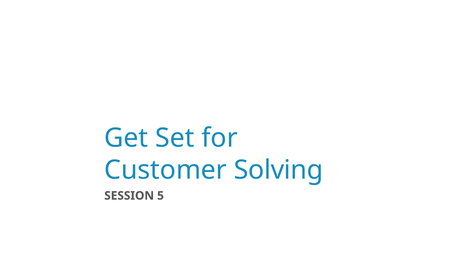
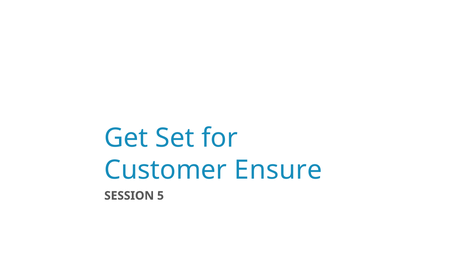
Solving: Solving -> Ensure (278, 170)
